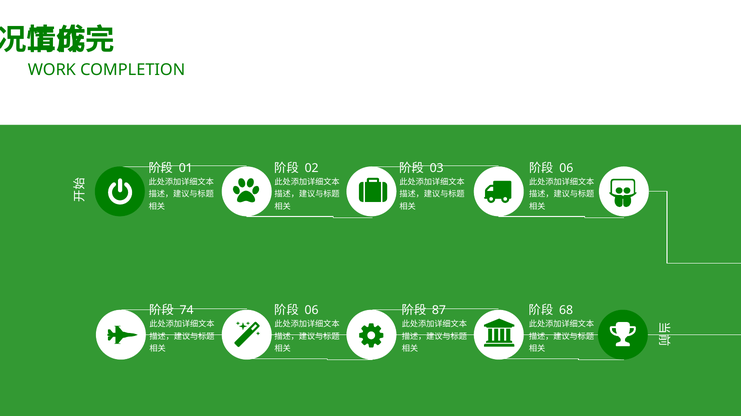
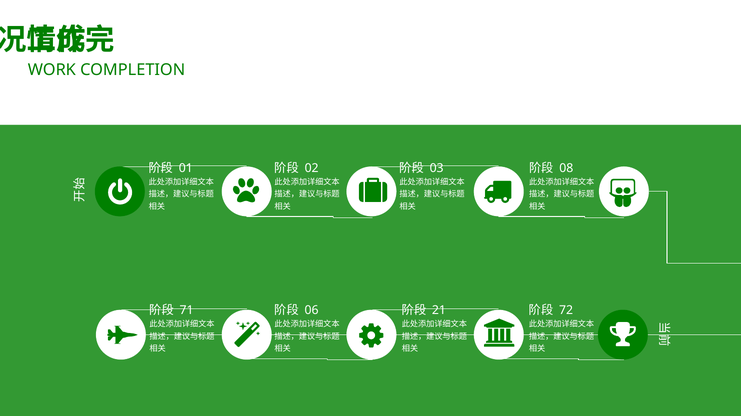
06: 06 -> 08 (566, 169)
74: 74 -> 71 (187, 311)
87: 87 -> 21 (439, 311)
68: 68 -> 72 (566, 311)
